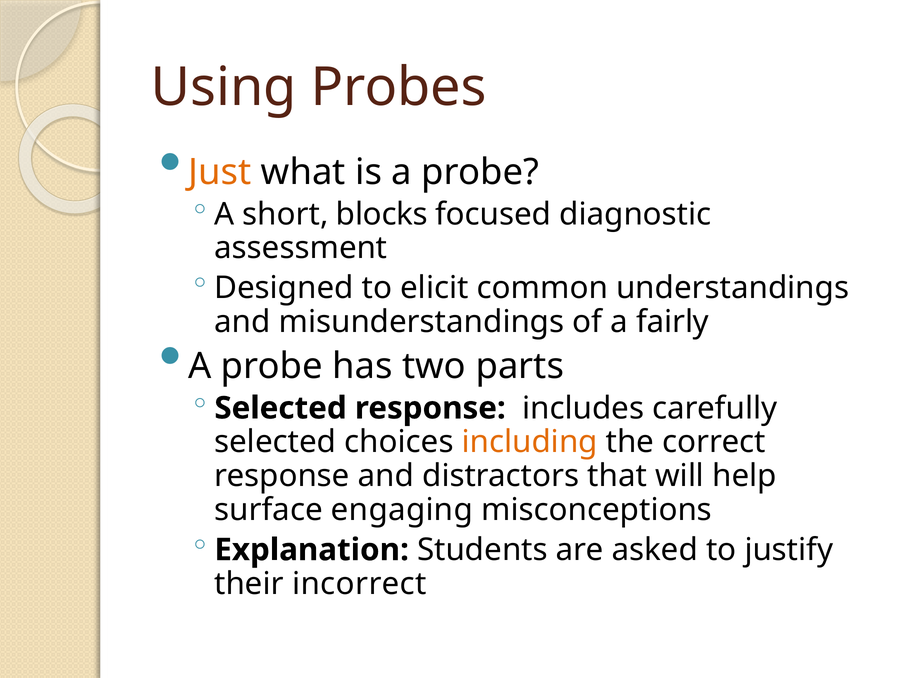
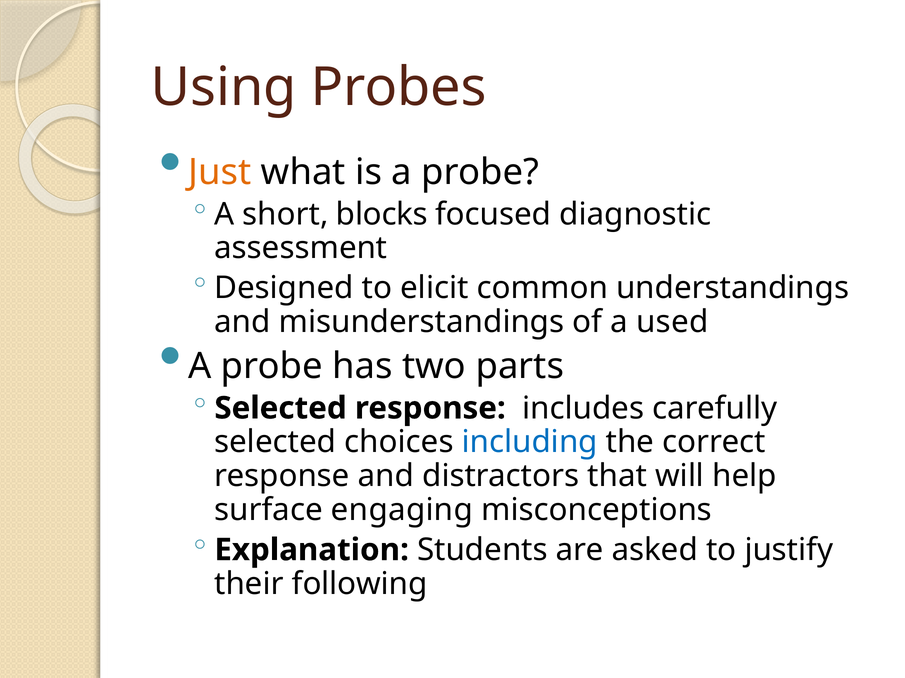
fairly: fairly -> used (672, 322)
including colour: orange -> blue (530, 443)
incorrect: incorrect -> following (360, 584)
